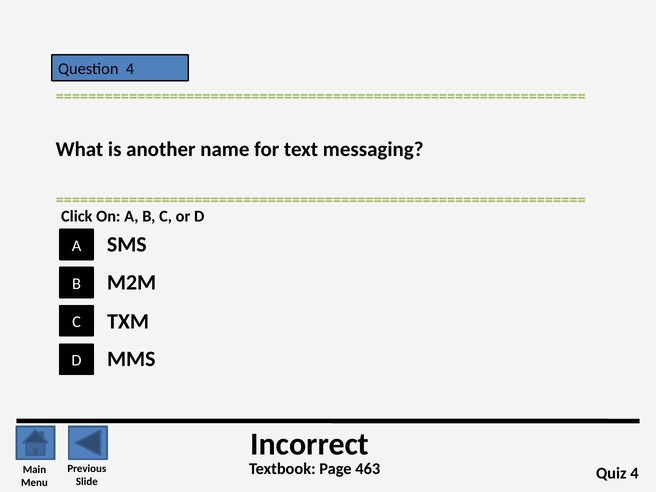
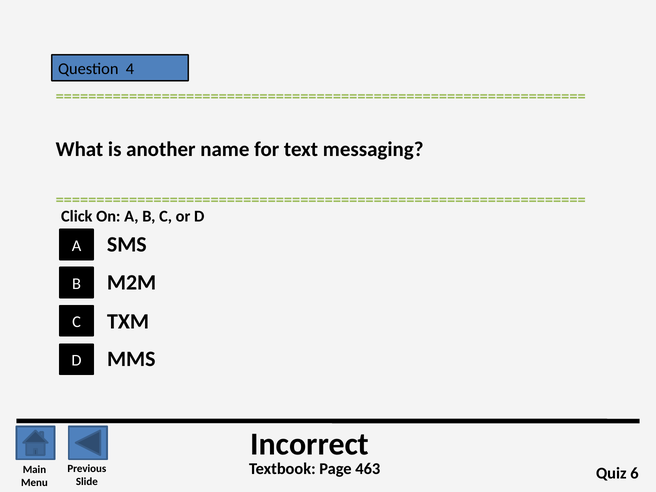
Quiz 4: 4 -> 6 (634, 473)
